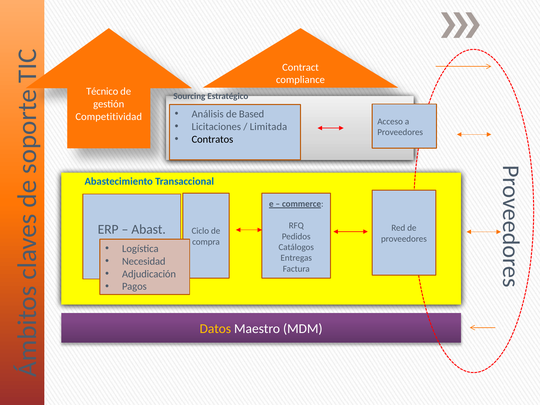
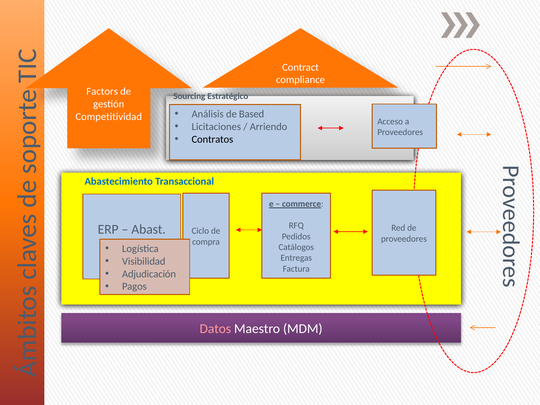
Técnico: Técnico -> Factors (102, 91)
Limitada: Limitada -> Arriendo (269, 127)
Necesidad: Necesidad -> Visibilidad (144, 261)
Datos colour: yellow -> pink (215, 329)
